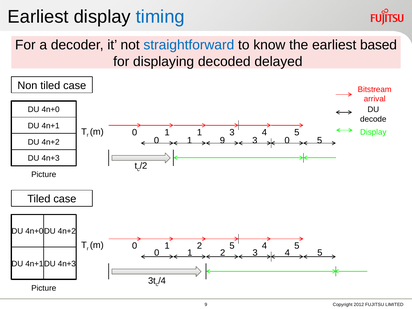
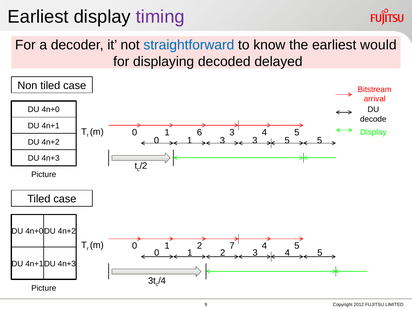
timing colour: blue -> purple (160, 17)
based: based -> would (378, 45)
m 0 1: 1 -> 6 (200, 132)
0 1 9: 9 -> 3 (222, 141)
3 0: 0 -> 5 (287, 141)
1 5: 5 -> 7 (232, 246)
